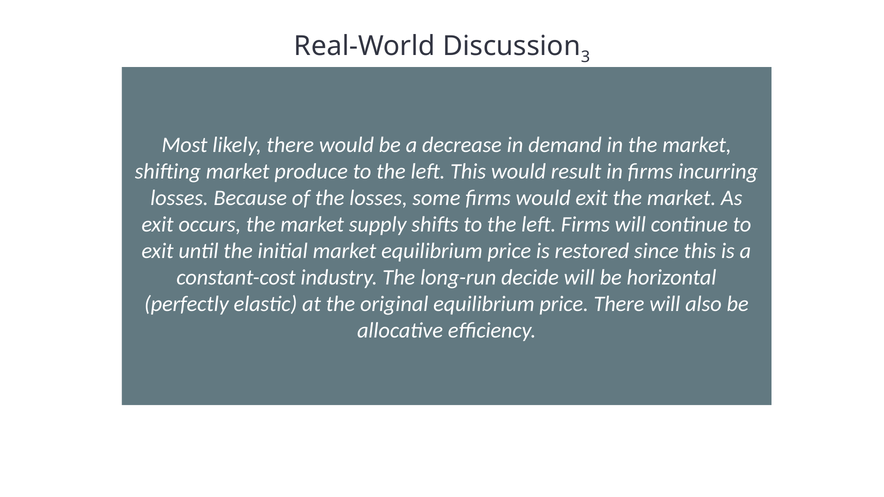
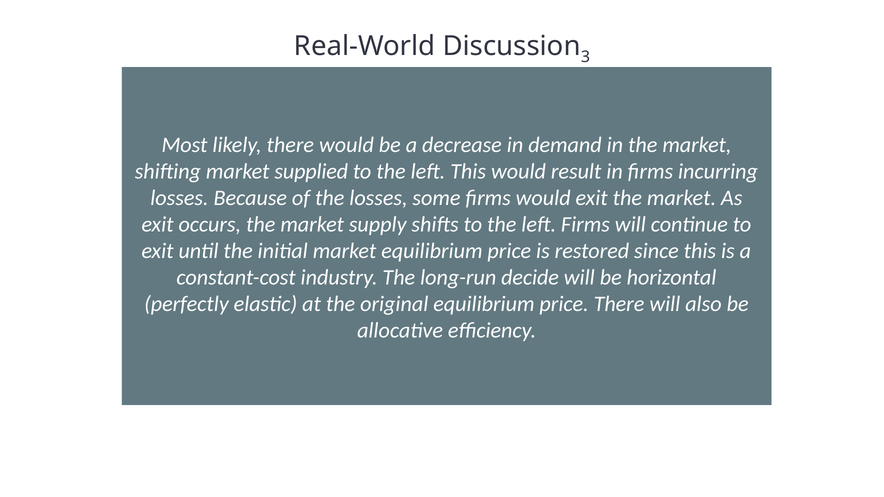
produce: produce -> supplied (311, 171)
